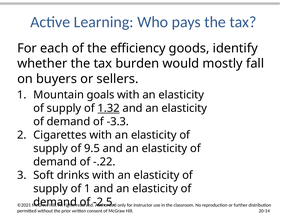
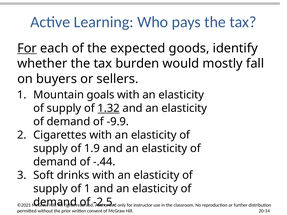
For underline: none -> present (27, 48)
efficiency: efficiency -> expected (138, 48)
-3.3: -3.3 -> -9.9 (118, 122)
9.5: 9.5 -> 1.9 (92, 149)
-.22: -.22 -> -.44 (104, 162)
